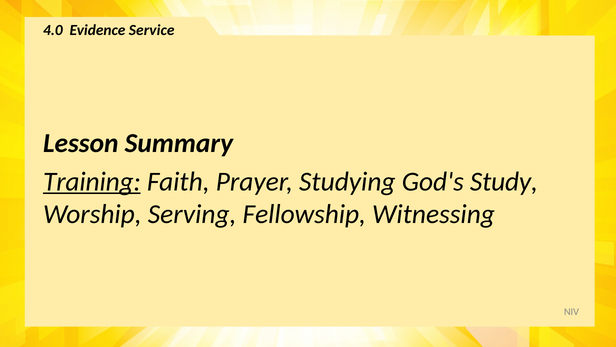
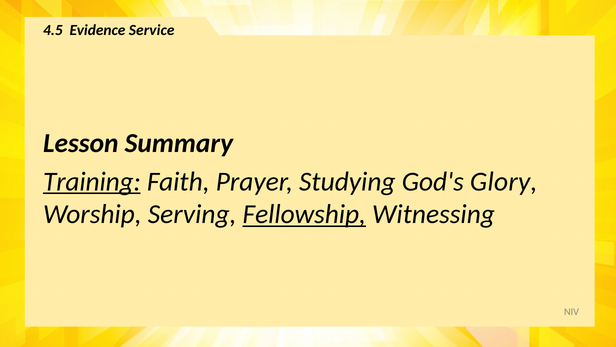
4.0: 4.0 -> 4.5 (53, 30)
Study: Study -> Glory (504, 182)
Fellowship underline: none -> present (304, 215)
